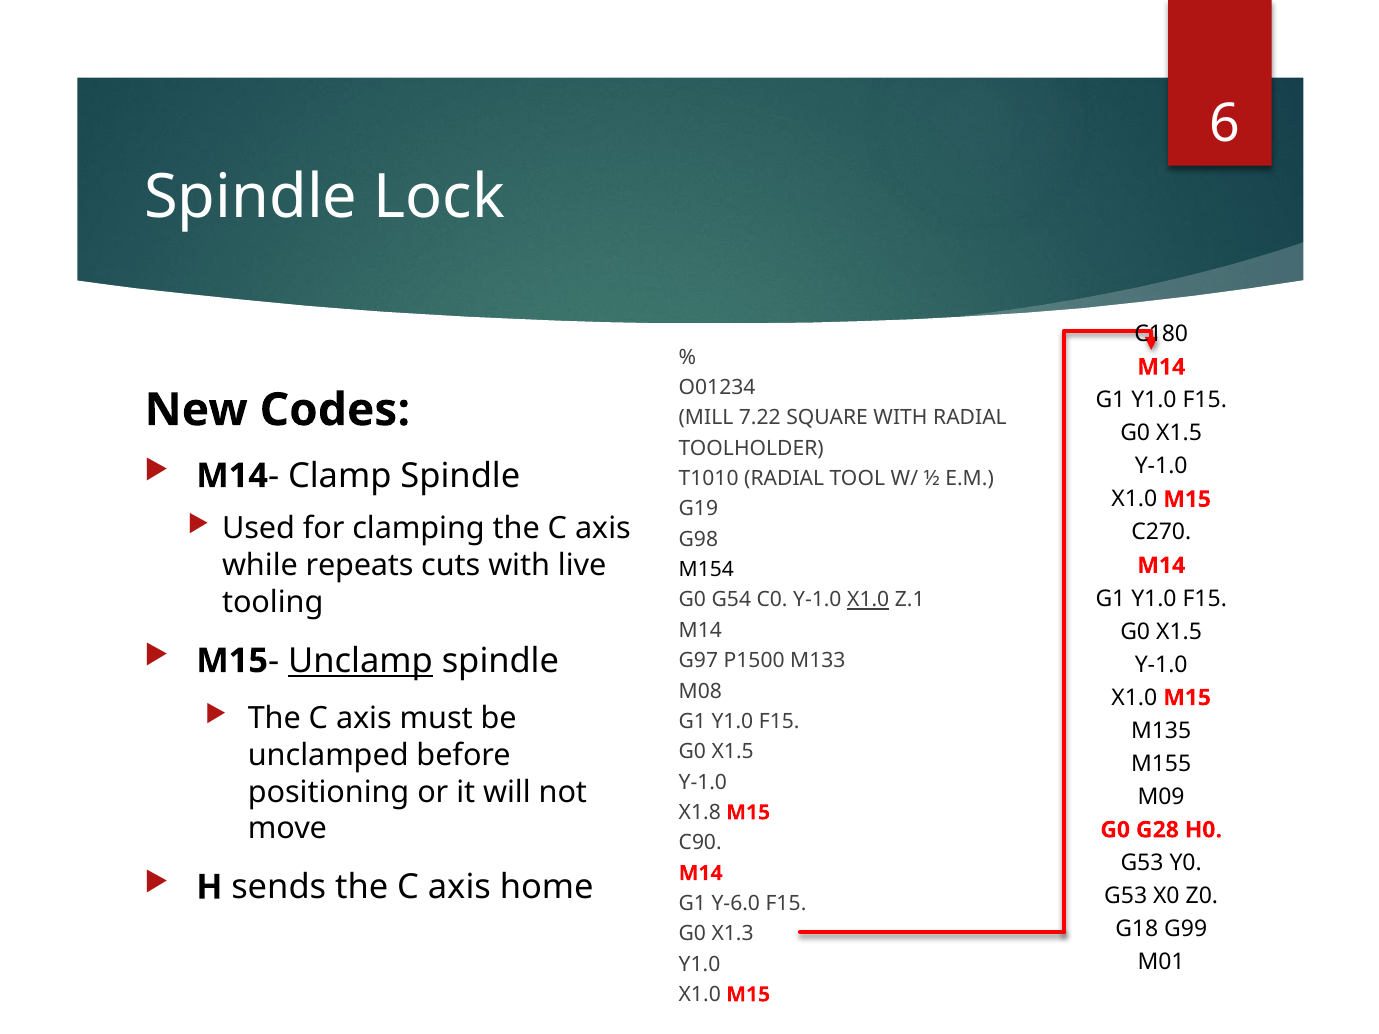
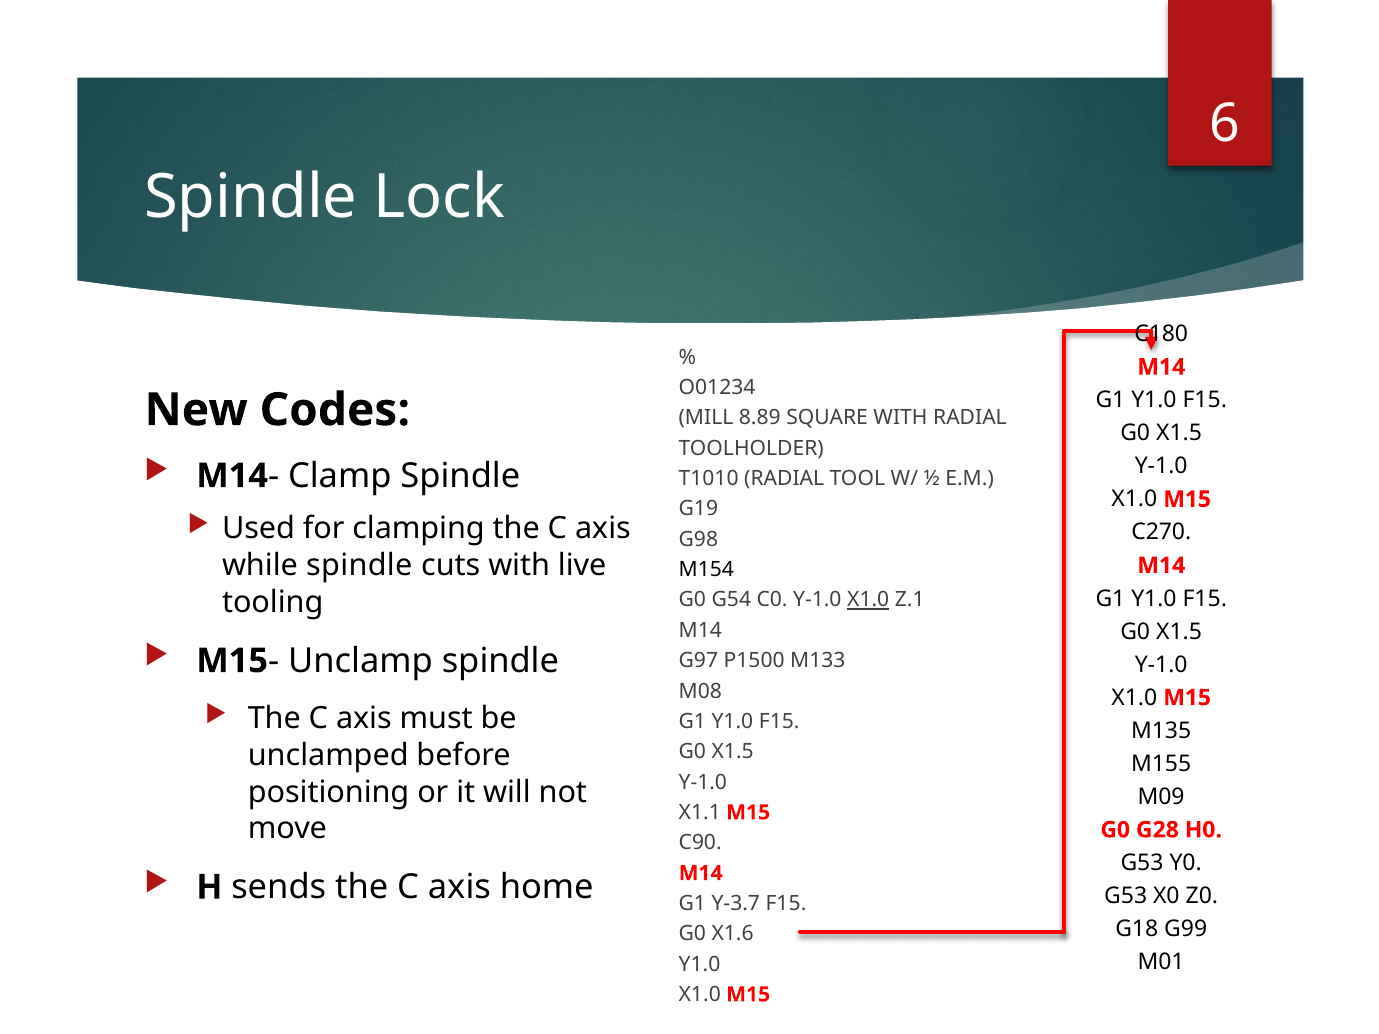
7.22: 7.22 -> 8.89 (760, 418)
while repeats: repeats -> spindle (359, 566)
Unclamp underline: present -> none (360, 661)
X1.8: X1.8 -> X1.1 (700, 813)
Y-6.0: Y-6.0 -> Y-3.7 (736, 904)
X1.3: X1.3 -> X1.6 (733, 934)
